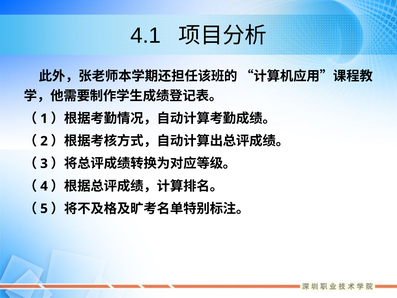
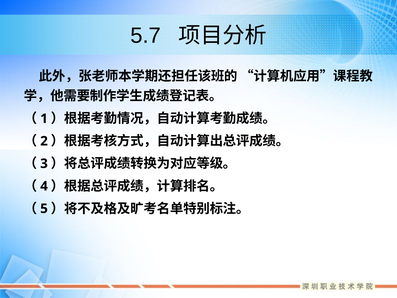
4.1: 4.1 -> 5.7 (146, 36)
